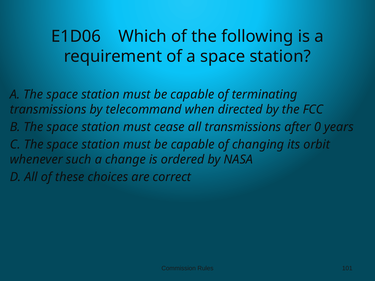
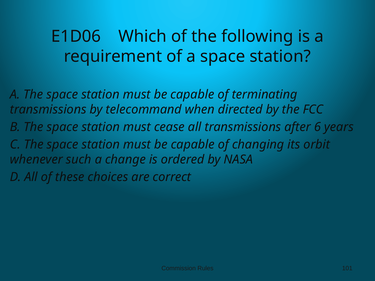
0: 0 -> 6 (317, 127)
